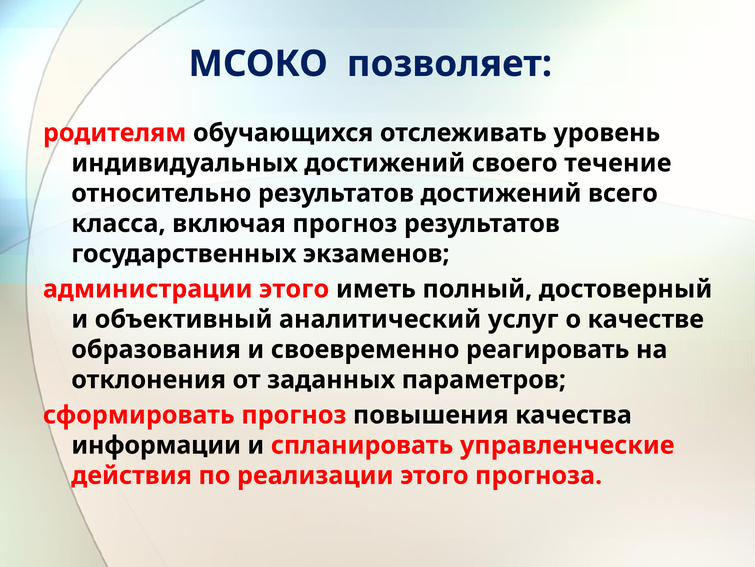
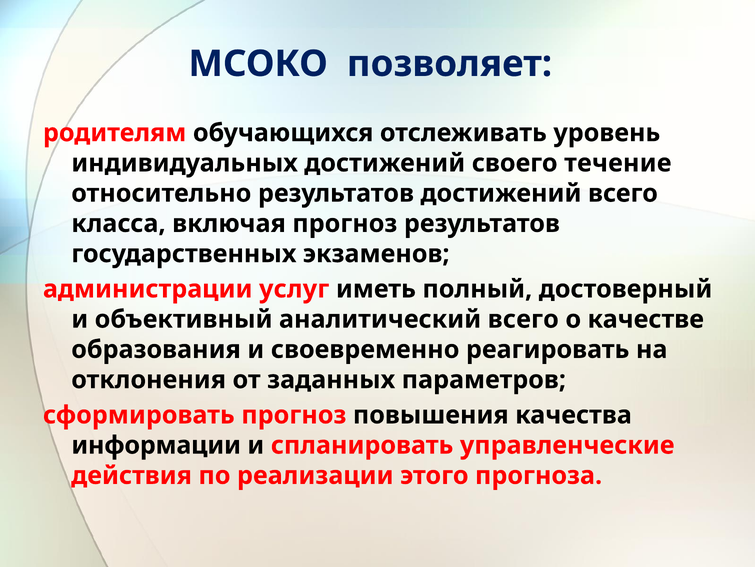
администрации этого: этого -> услуг (294, 289)
аналитический услуг: услуг -> всего (523, 319)
